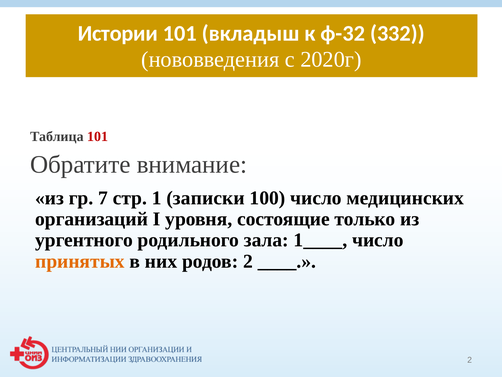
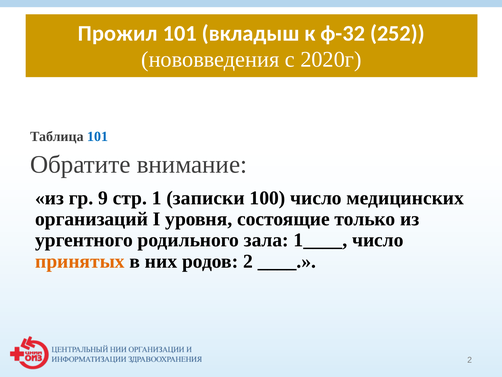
Истории: Истории -> Прожил (118, 34)
332: 332 -> 252 (397, 34)
101 colour: red -> blue (98, 136)
7: 7 -> 9 (103, 198)
